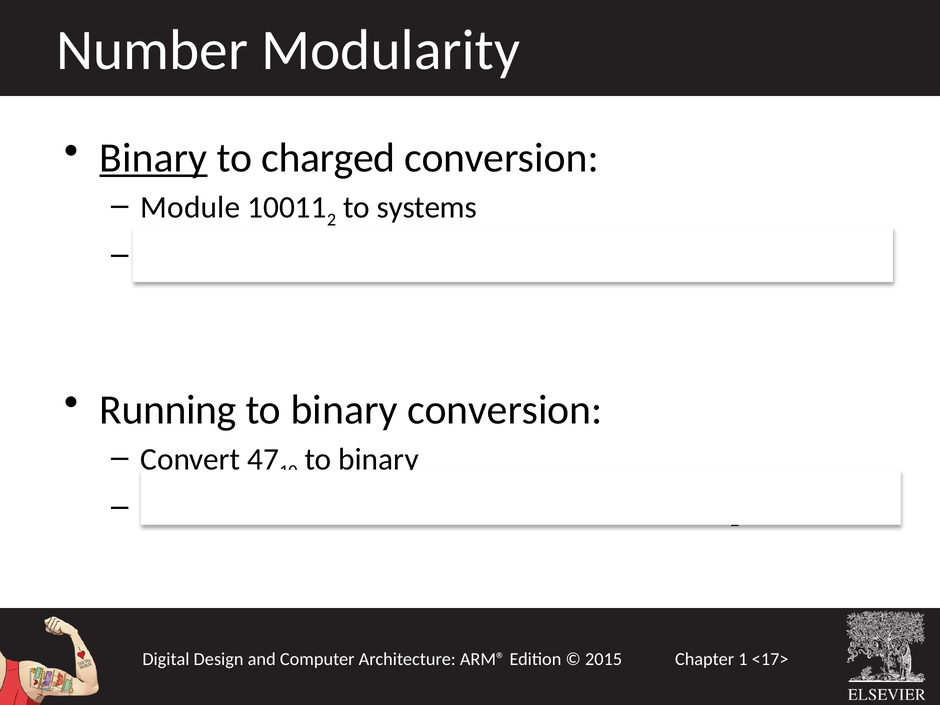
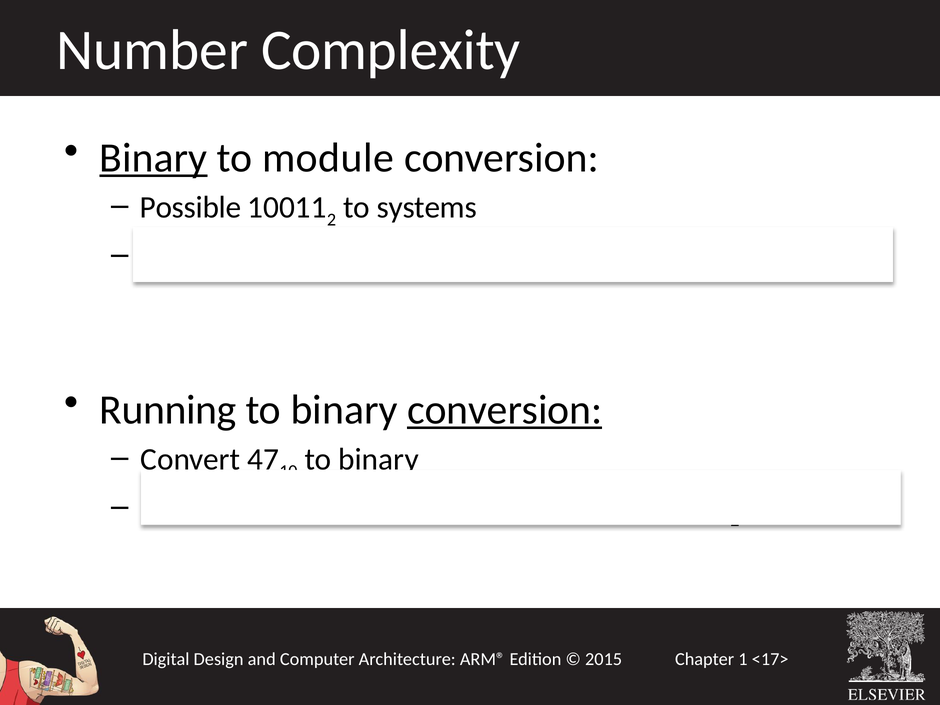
Modularity: Modularity -> Complexity (391, 50)
charged: charged -> module (328, 158)
Module: Module -> Possible (191, 207)
conversion underline: none -> present (505, 410)
